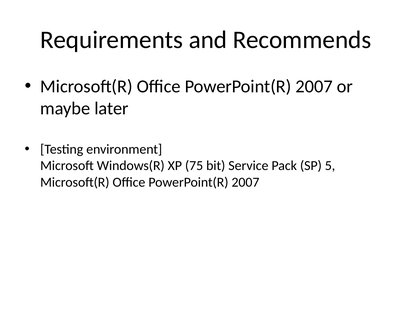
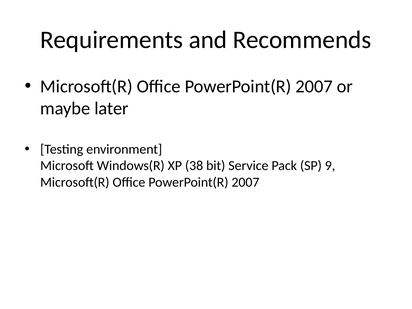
75: 75 -> 38 (194, 166)
5: 5 -> 9 (330, 166)
